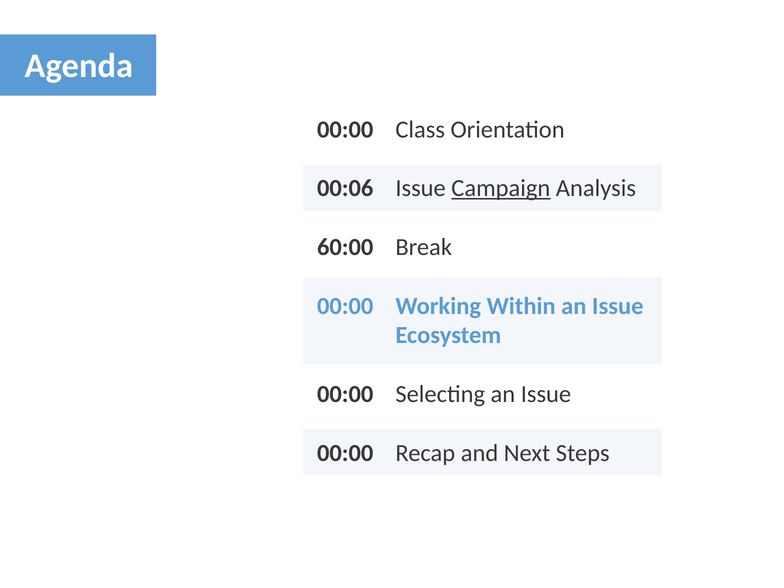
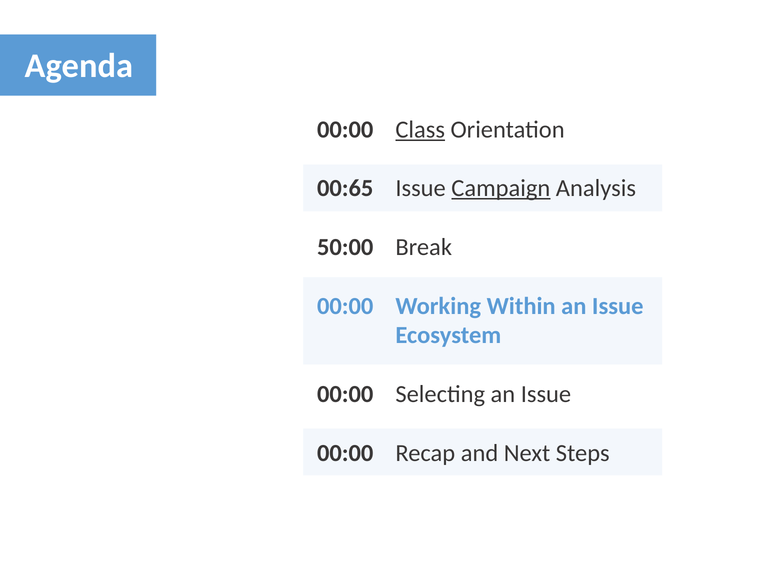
Class underline: none -> present (420, 130)
00:06: 00:06 -> 00:65 (345, 188)
60:00: 60:00 -> 50:00 (345, 247)
